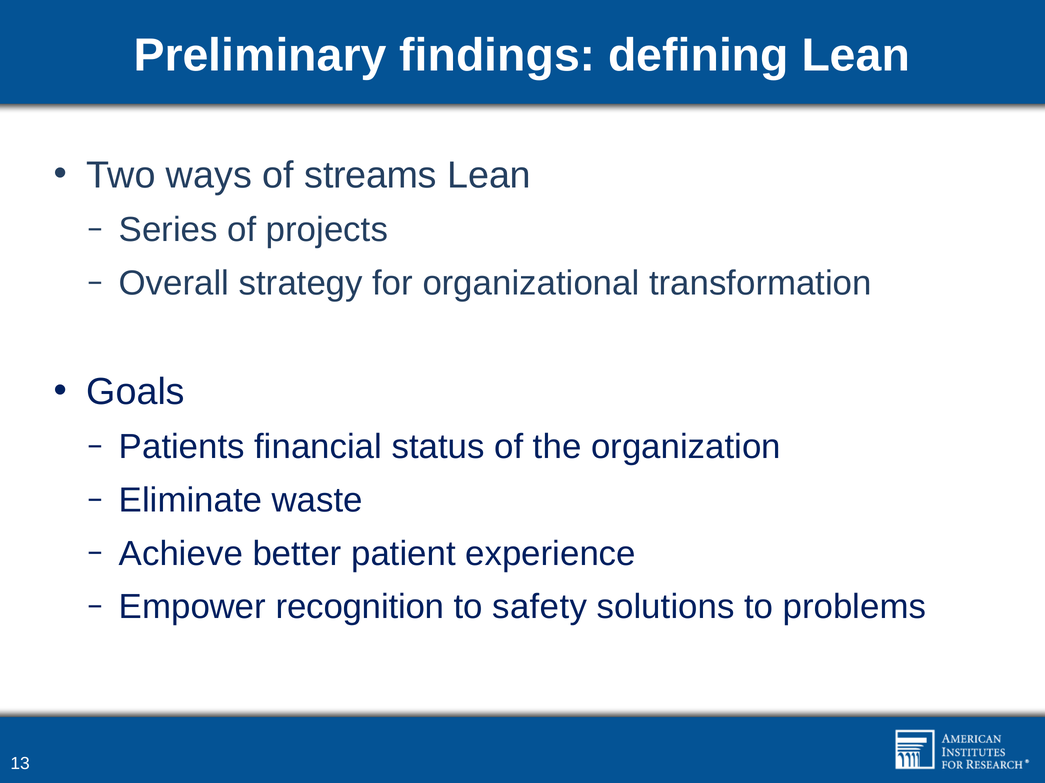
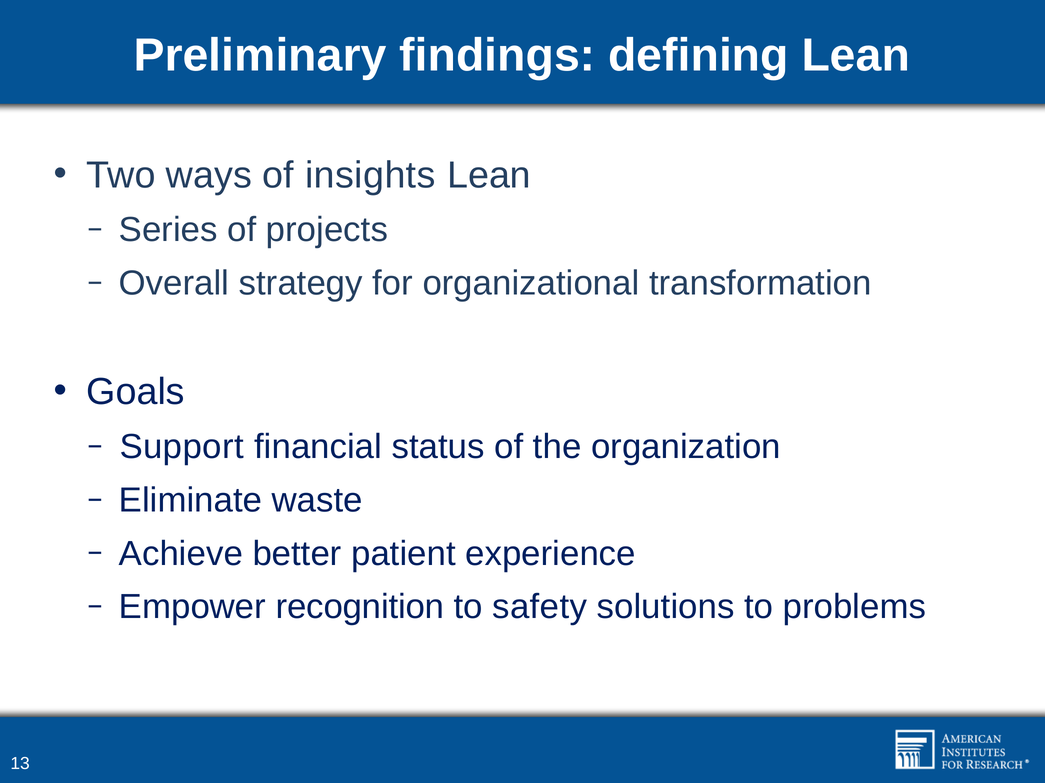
streams: streams -> insights (370, 175)
Patients: Patients -> Support (182, 447)
